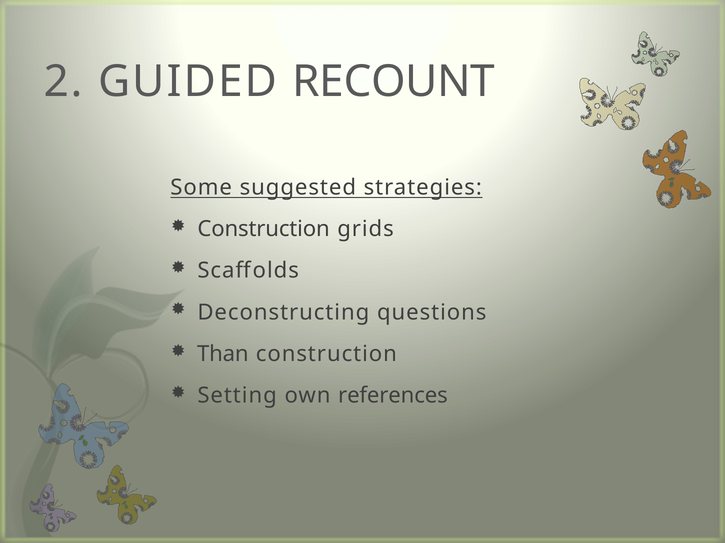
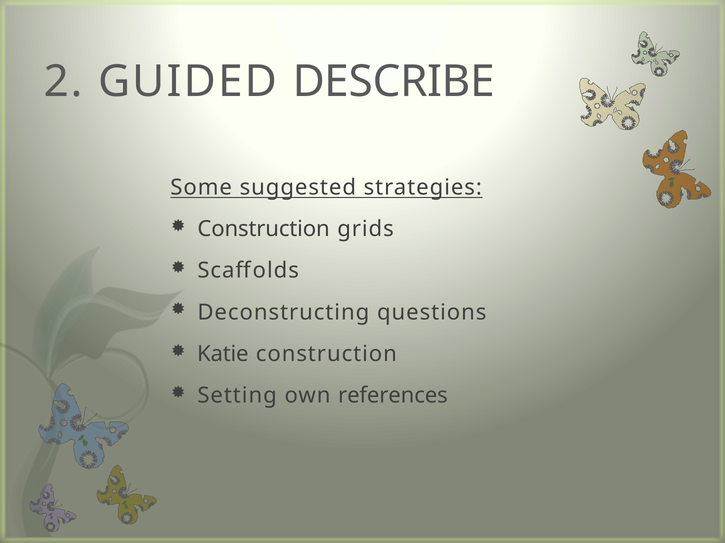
RECOUNT: RECOUNT -> DESCRIBE (394, 82)
Than: Than -> Katie (223, 354)
